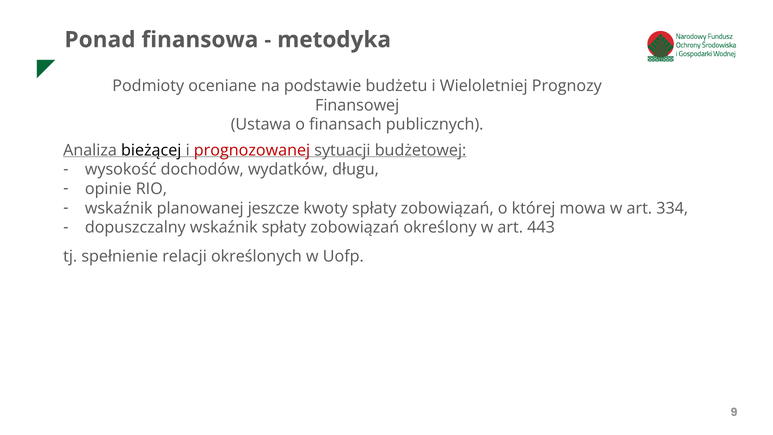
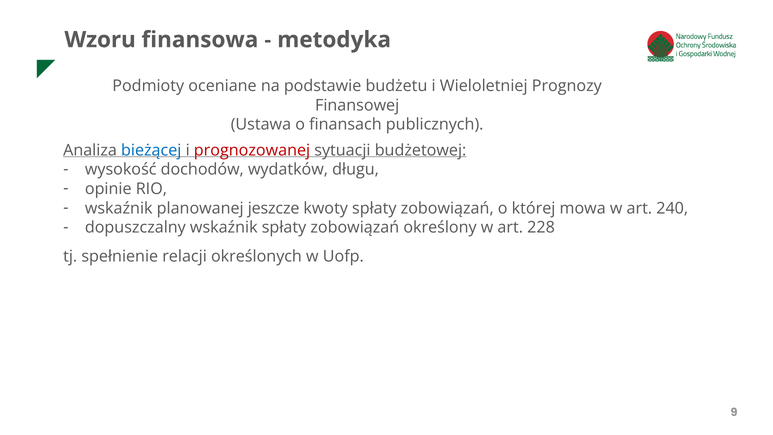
Ponad: Ponad -> Wzoru (100, 40)
bieżącej colour: black -> blue (151, 150)
334: 334 -> 240 (672, 208)
443: 443 -> 228 (541, 228)
